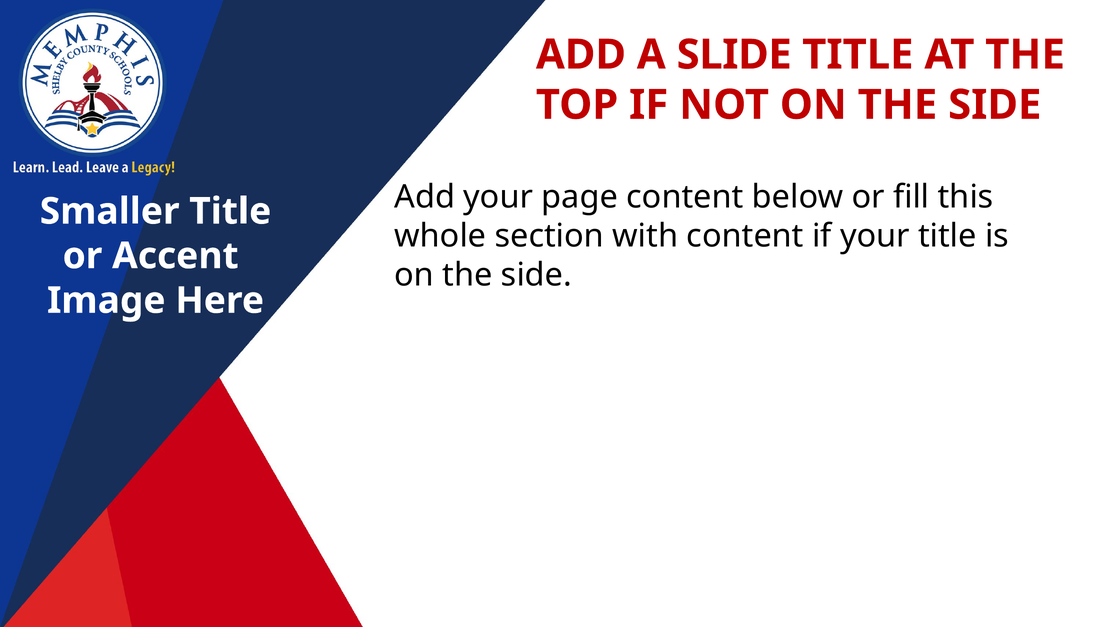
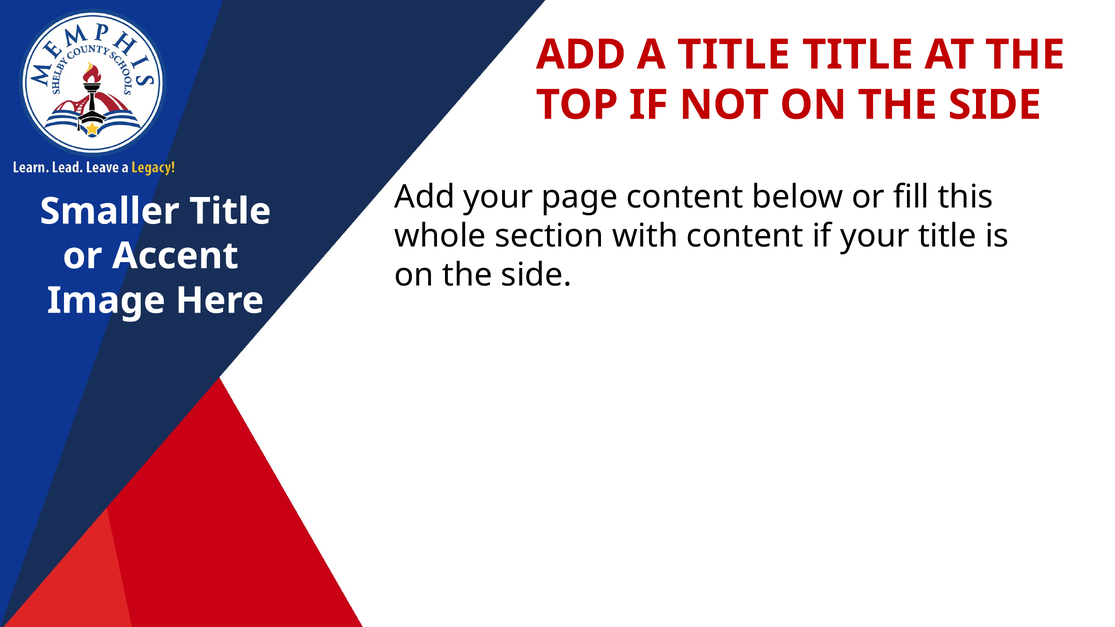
A SLIDE: SLIDE -> TITLE (734, 55)
